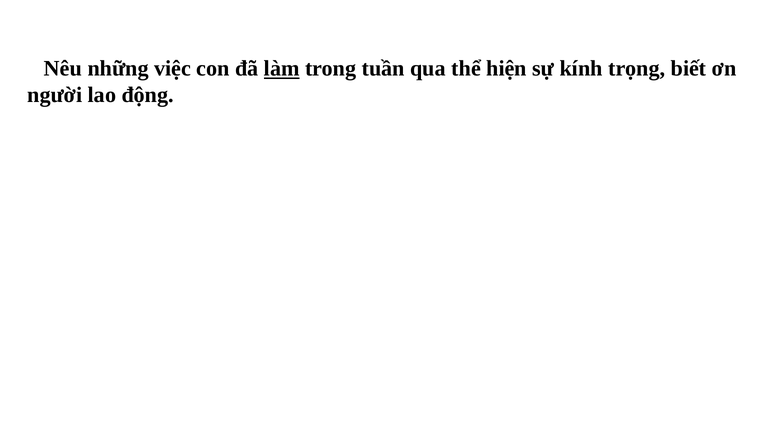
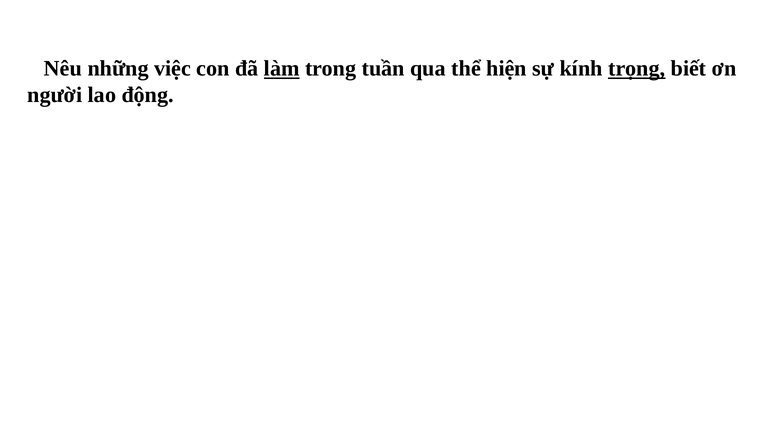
trọng underline: none -> present (637, 69)
